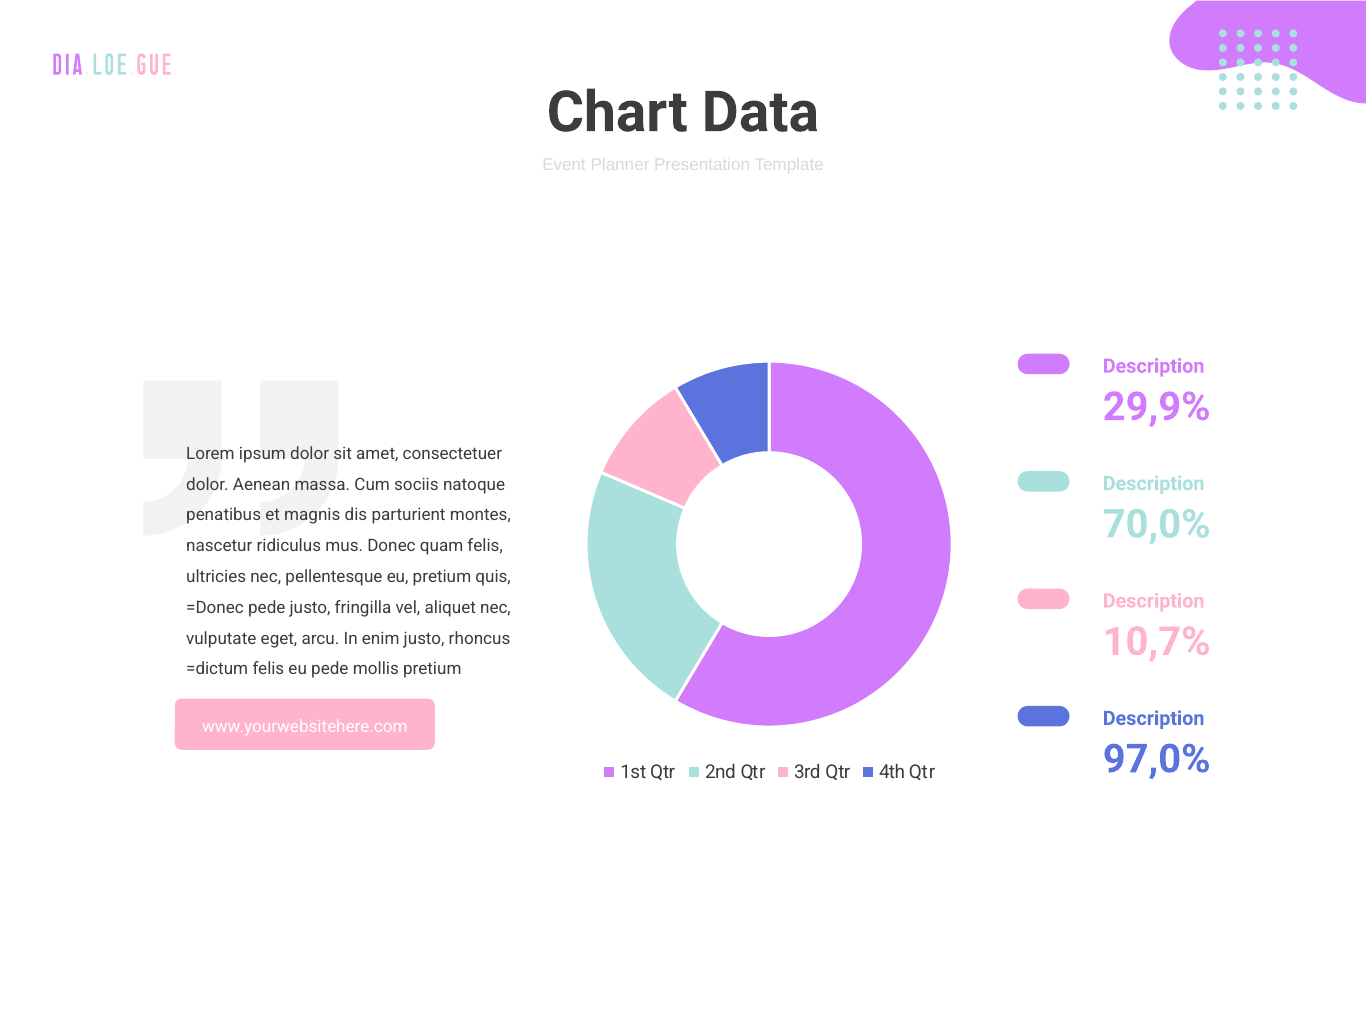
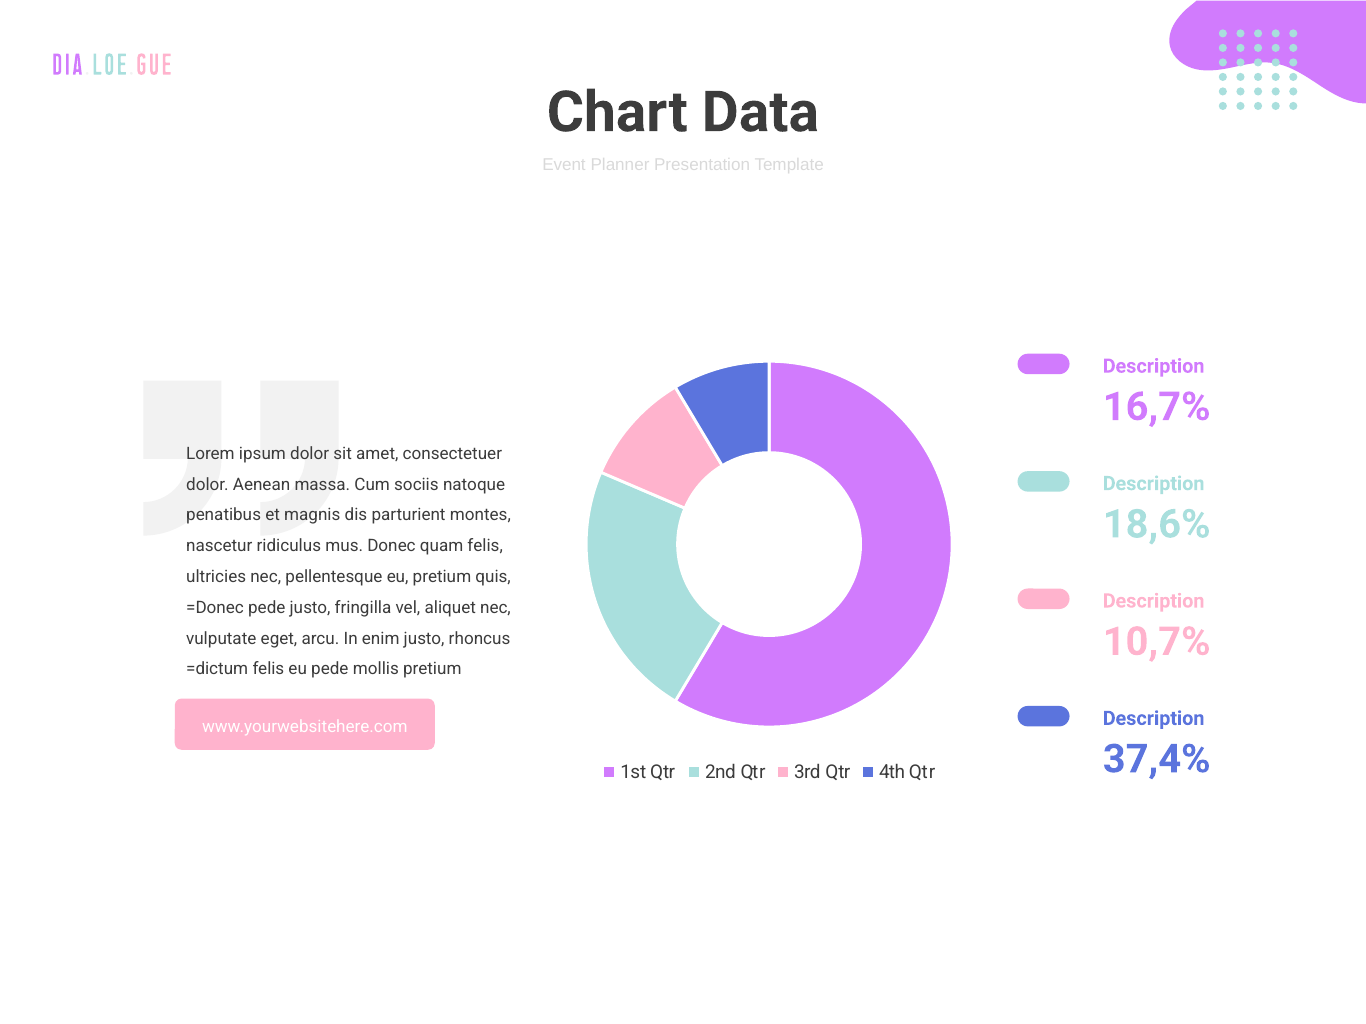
29,9%: 29,9% -> 16,7% (1157, 407)
70,0%: 70,0% -> 18,6% (1157, 525)
97,0%: 97,0% -> 37,4% (1157, 760)
